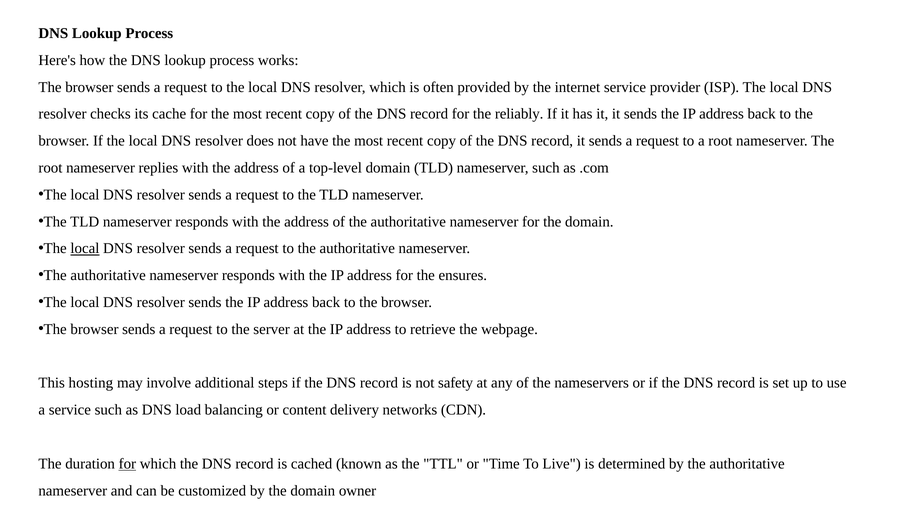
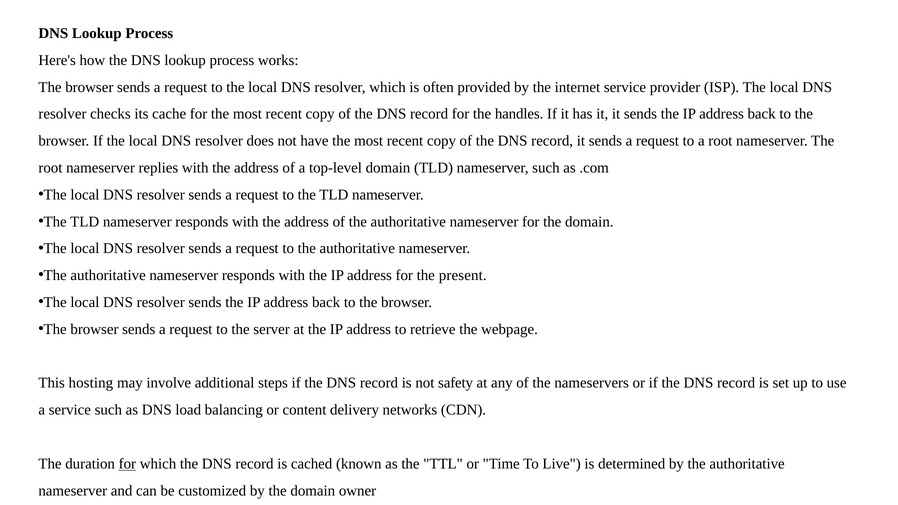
reliably: reliably -> handles (519, 114)
local underline: present -> none (85, 249)
ensures: ensures -> present (463, 275)
